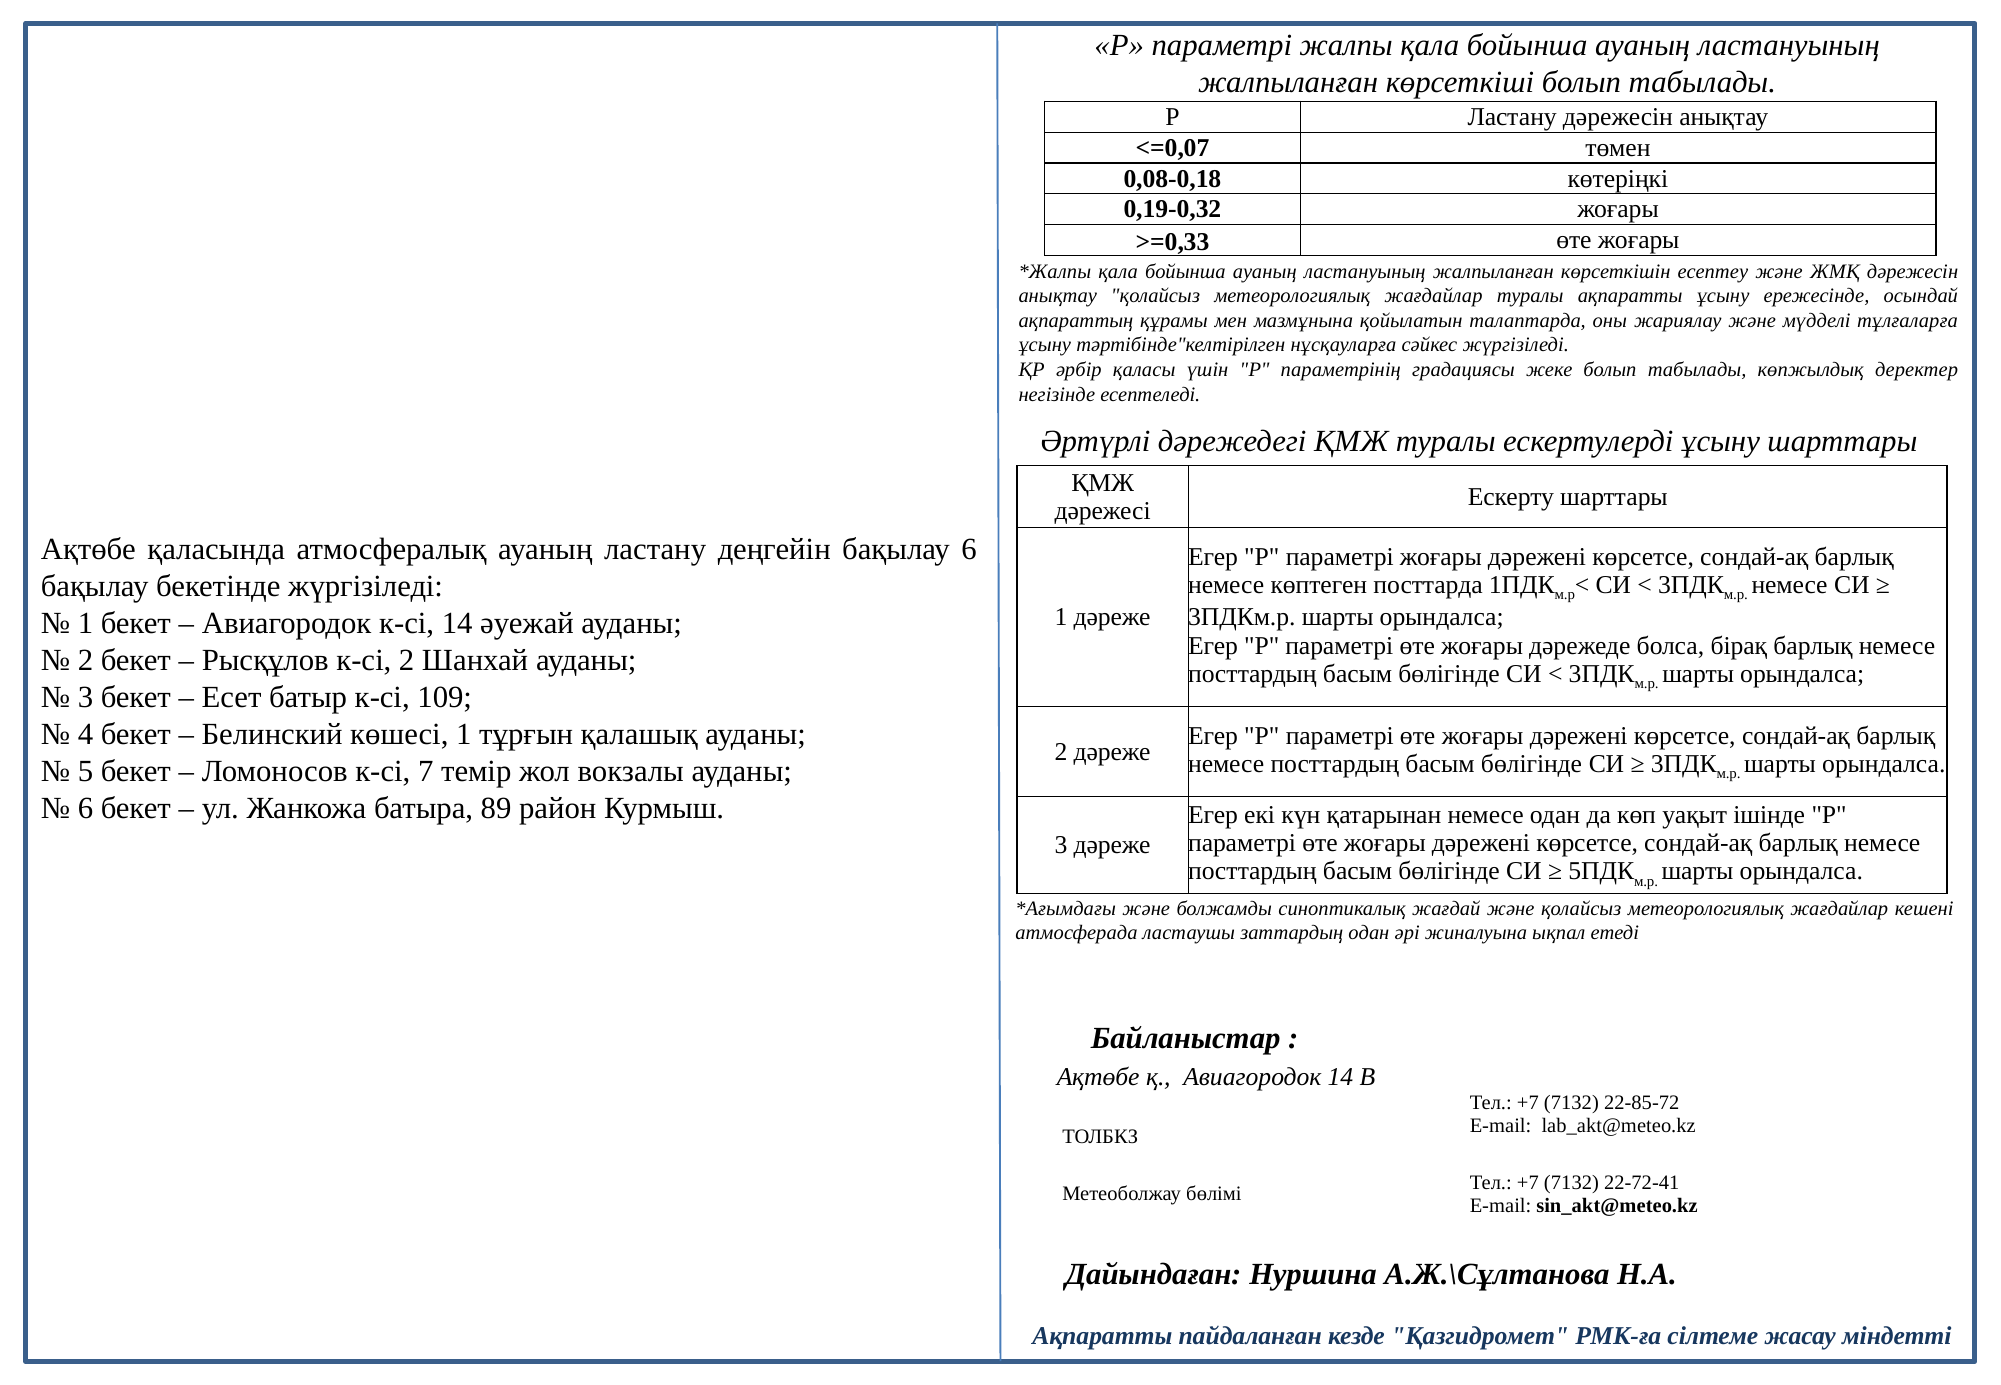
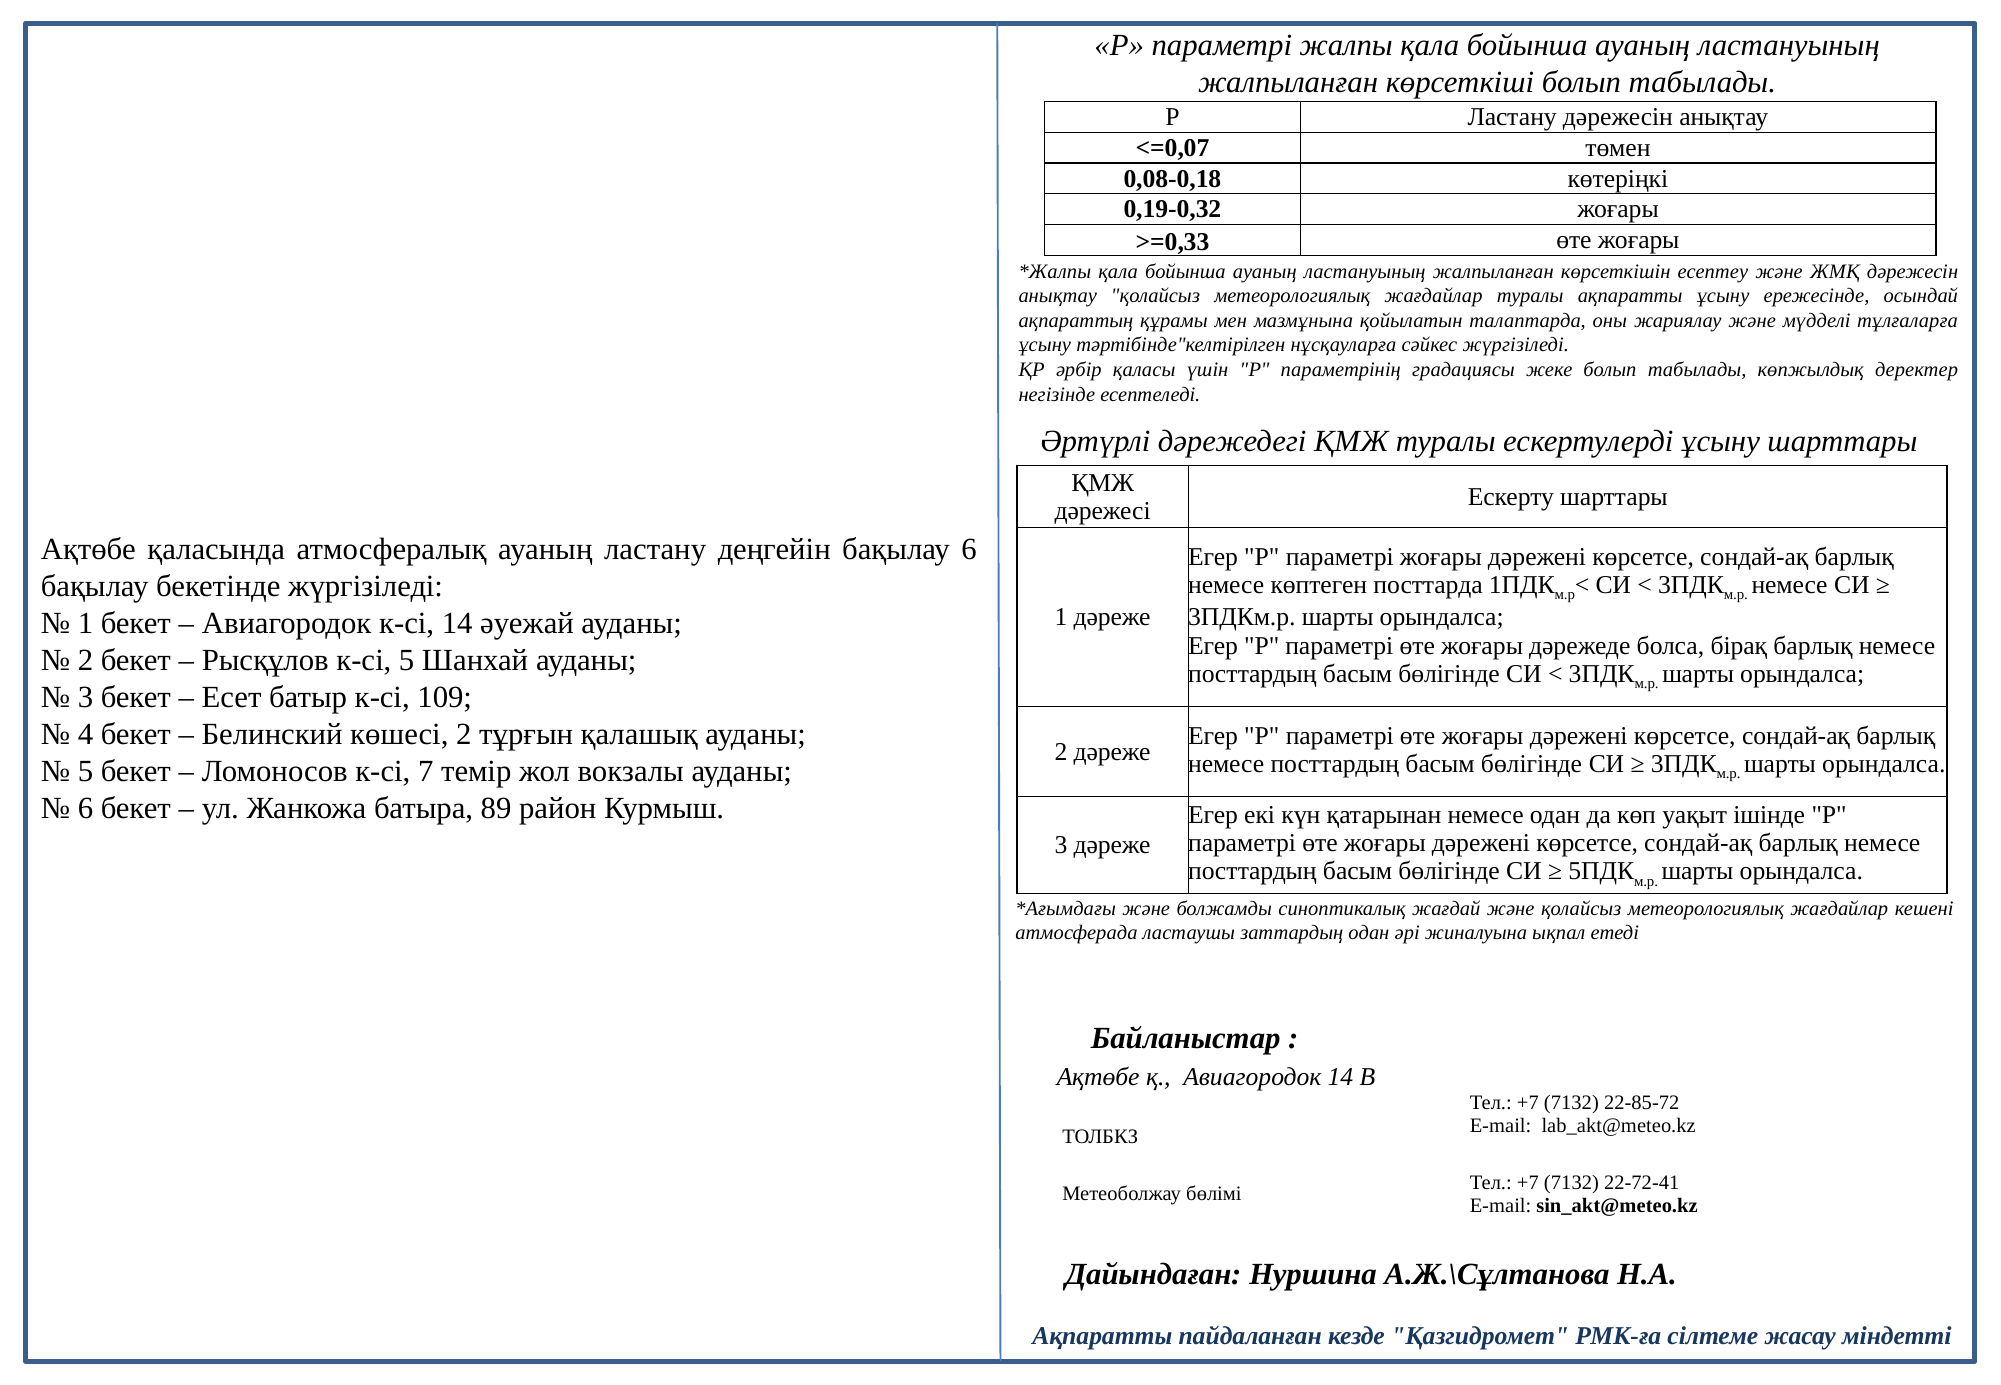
к-сі 2: 2 -> 5 (407, 661)
көшесі 1: 1 -> 2 (464, 735)
